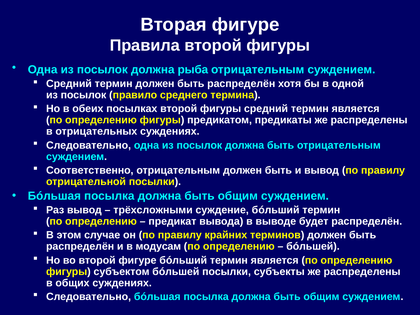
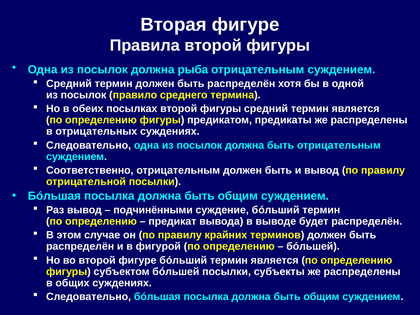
трёхсложными: трёхсложными -> подчинёнными (153, 210)
модусам: модусам -> фигурой (158, 247)
